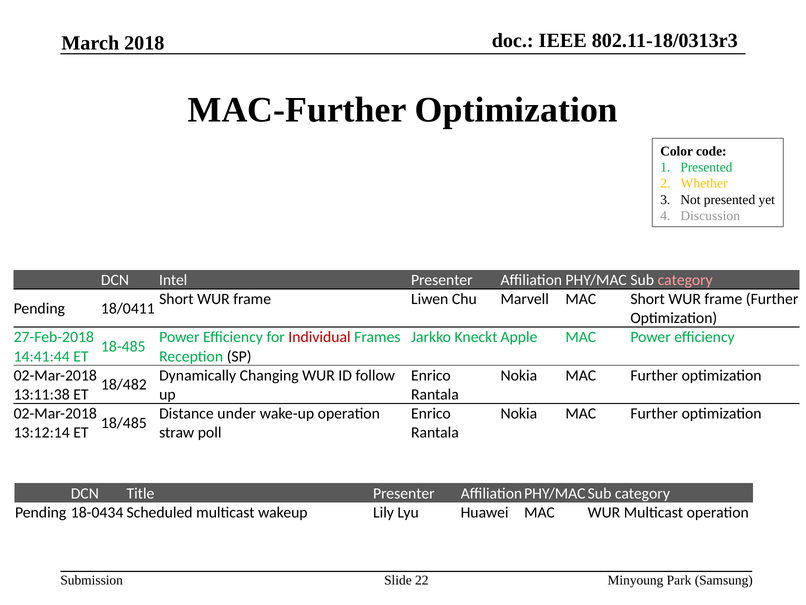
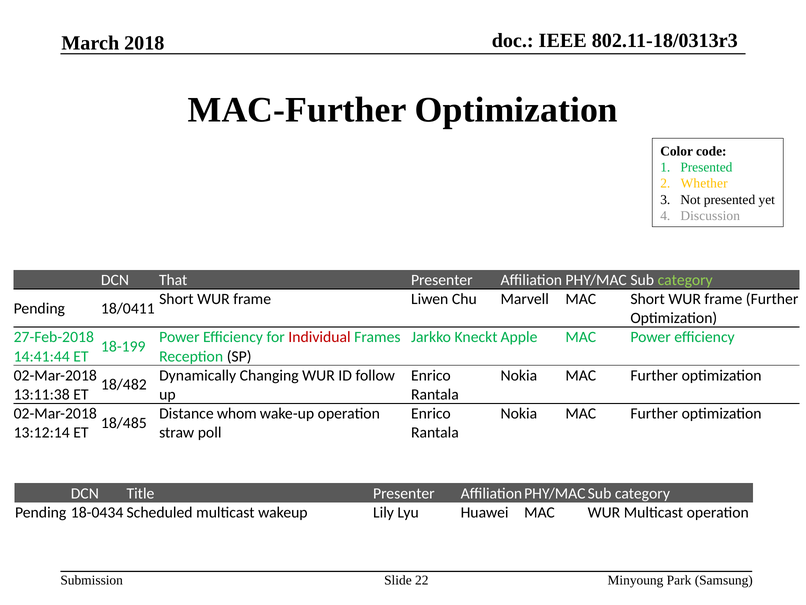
Intel: Intel -> That (173, 280)
category colour: pink -> light green (685, 280)
18-485: 18-485 -> 18-199 (123, 346)
under: under -> whom (237, 413)
